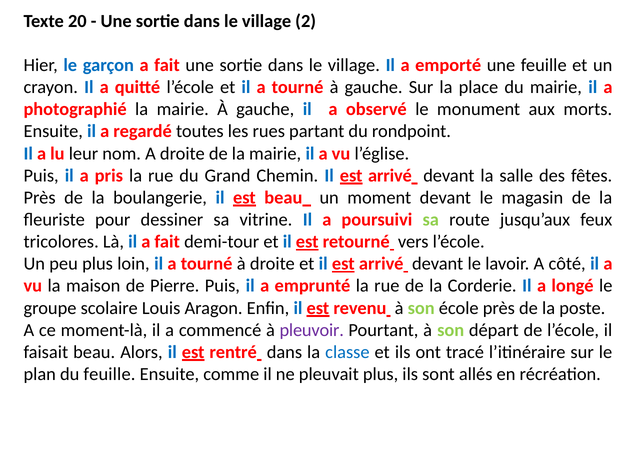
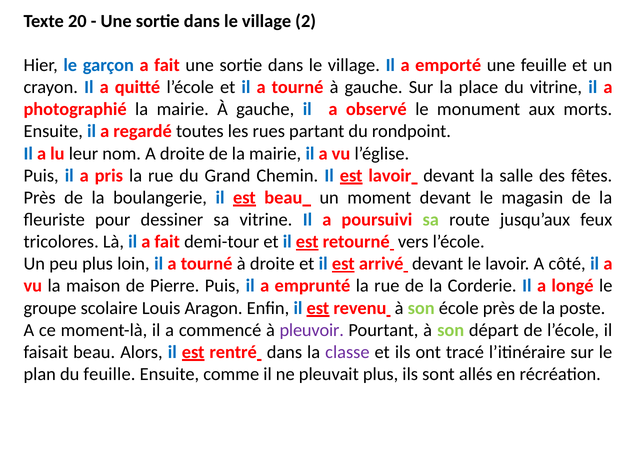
du mairie: mairie -> vitrine (556, 87)
Chemin Il est arrivé: arrivé -> lavoir (390, 176)
classe colour: blue -> purple (347, 352)
